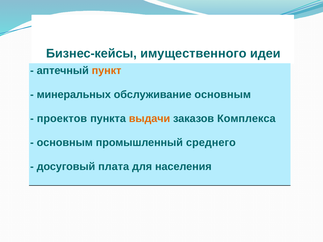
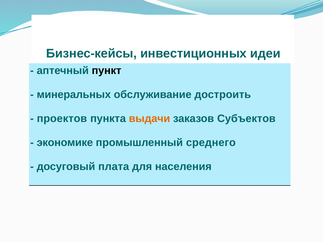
имущественного: имущественного -> инвестиционных (193, 54)
пункт colour: orange -> black (107, 71)
обслуживание основным: основным -> достроить (223, 95)
Комплекса: Комплекса -> Субъектов (246, 119)
основным: основным -> экономике (65, 143)
